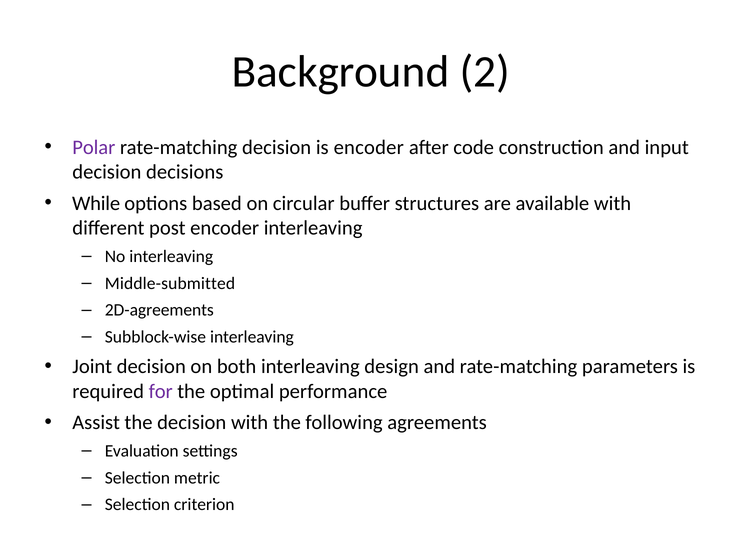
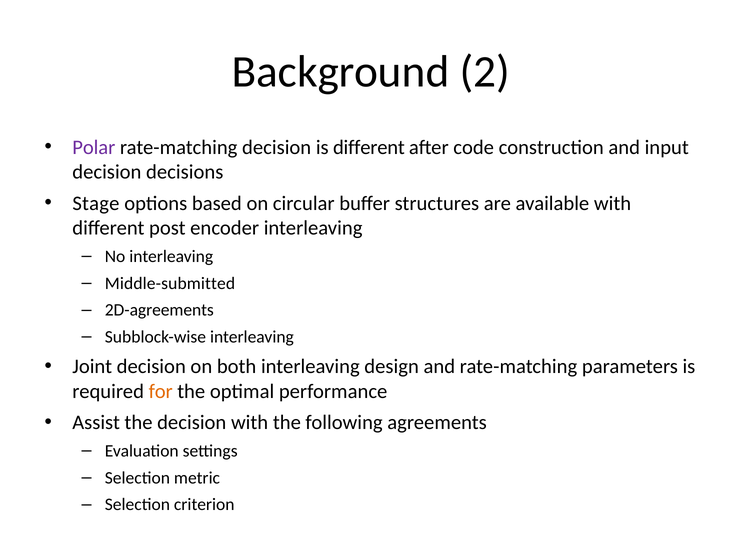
is encoder: encoder -> different (369, 147)
While: While -> Stage (96, 203)
for colour: purple -> orange (161, 392)
